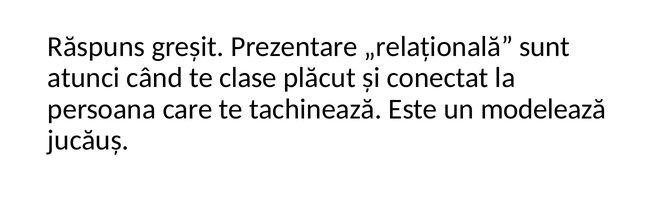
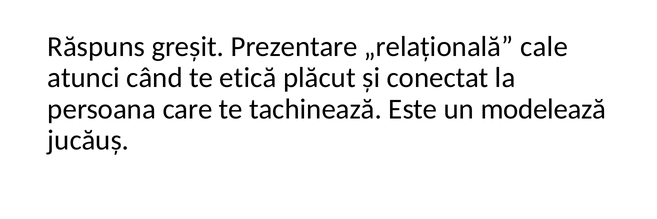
sunt: sunt -> cale (544, 47)
clase: clase -> etică (248, 78)
